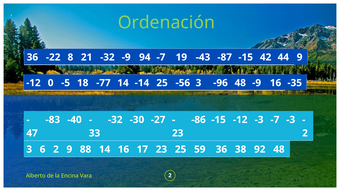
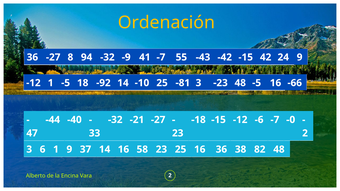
Ordenación colour: light green -> yellow (166, 22)
36 -22: -22 -> -27 (53, 57)
21: 21 -> 94 (87, 57)
94: 94 -> 41 (145, 57)
19: 19 -> 55 (181, 57)
-87: -87 -> -42 (225, 57)
44: 44 -> 24 (283, 57)
-12 0: 0 -> 1 (51, 83)
-77: -77 -> -92 (103, 83)
-14: -14 -> -10 (142, 83)
-56: -56 -> -81 (183, 83)
-96: -96 -> -23 (221, 83)
48 -9: -9 -> -5 (257, 83)
-35: -35 -> -66 (295, 83)
-83: -83 -> -44 (53, 120)
-30: -30 -> -21 (137, 120)
-86: -86 -> -18 (198, 120)
-12 -3: -3 -> -6 (259, 120)
-7 -3: -3 -> -0 (291, 120)
6 2: 2 -> 1 (56, 150)
88: 88 -> 37 (86, 150)
17: 17 -> 58 (142, 150)
25 59: 59 -> 16 (200, 150)
92: 92 -> 82 (260, 150)
